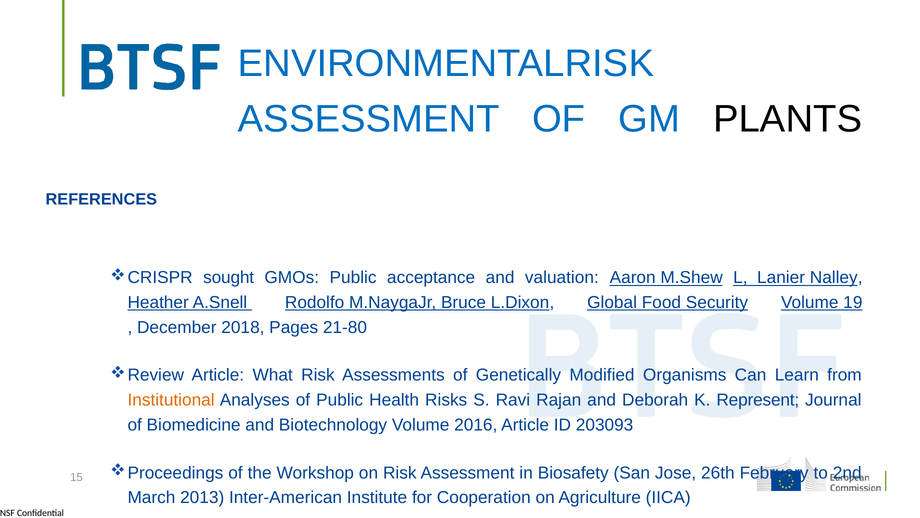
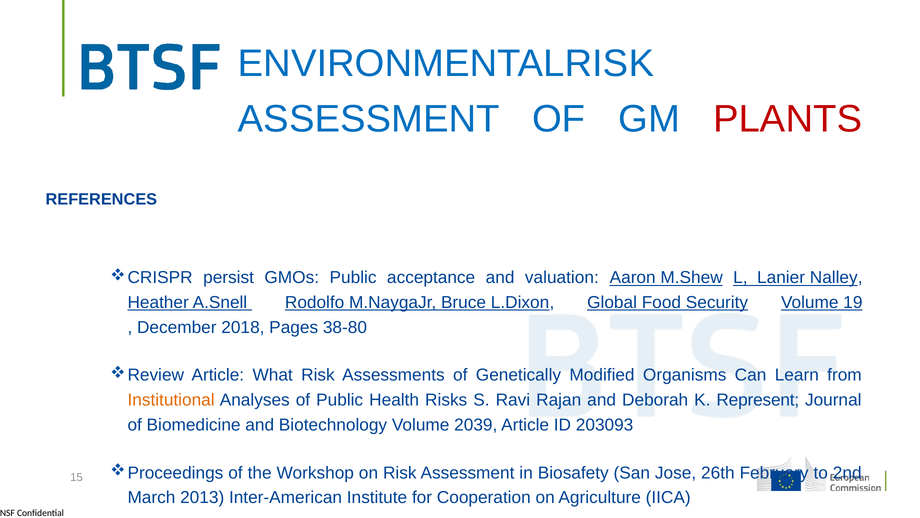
PLANTS colour: black -> red (788, 119)
sought: sought -> persist (229, 277)
21-80: 21-80 -> 38-80 (345, 327)
2016: 2016 -> 2039 (476, 425)
